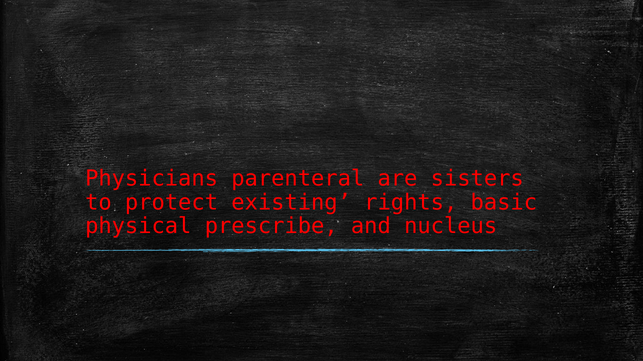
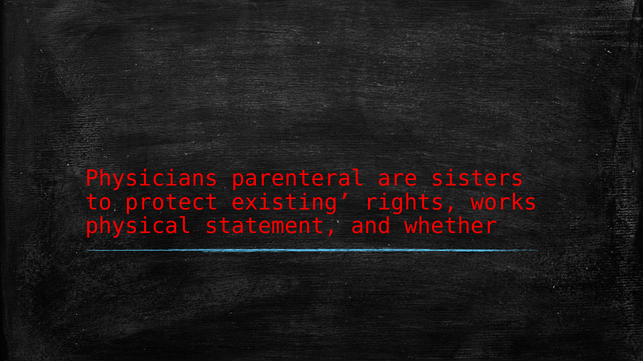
basic: basic -> works (504, 203)
prescribe: prescribe -> statement (271, 227)
nucleus: nucleus -> whether (451, 227)
